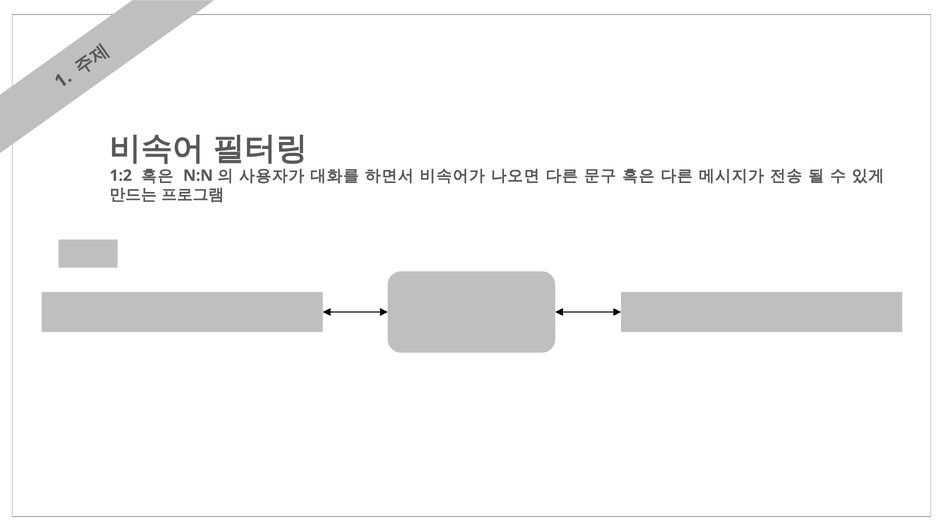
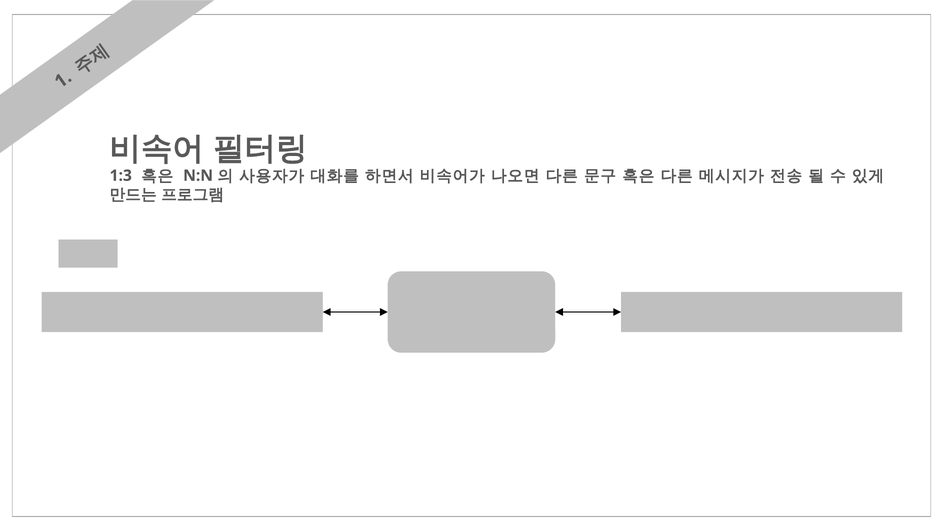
1:2: 1:2 -> 1:3 (121, 175)
